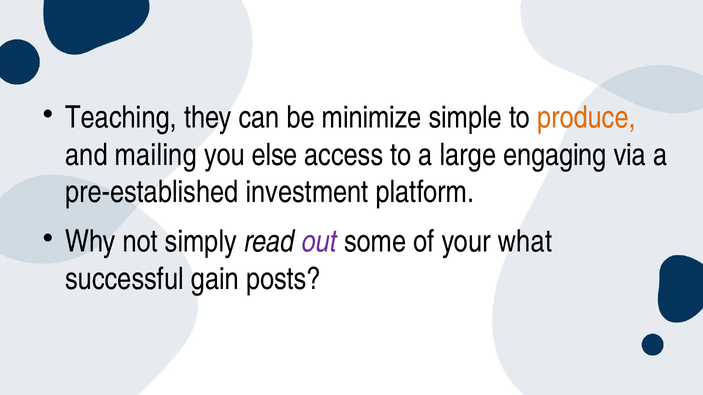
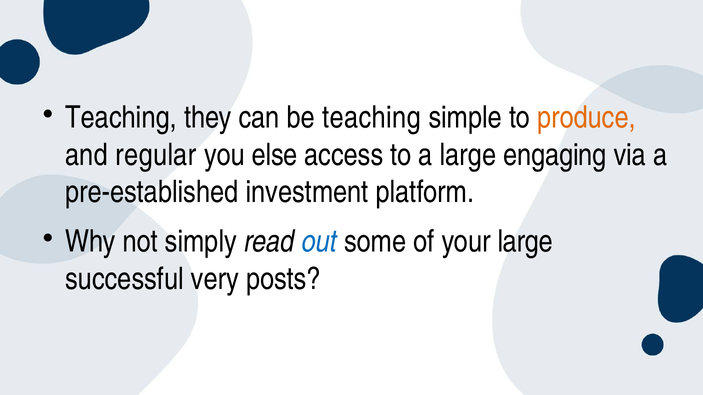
be minimize: minimize -> teaching (372, 118)
mailing: mailing -> regular (156, 155)
out colour: purple -> blue (319, 242)
your what: what -> large (525, 242)
gain: gain -> very (215, 279)
